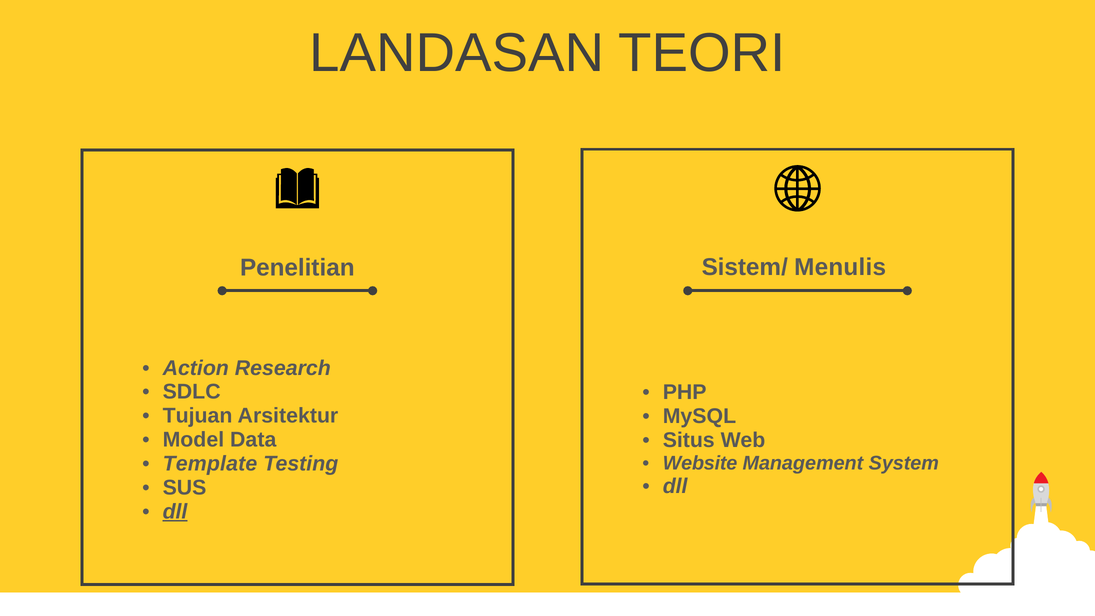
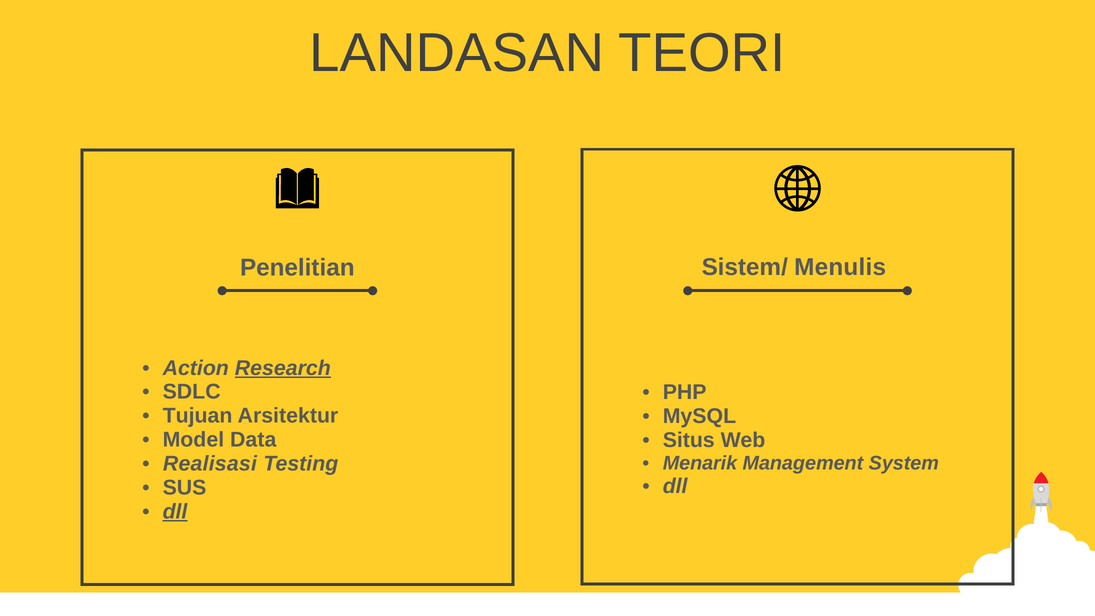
Research underline: none -> present (283, 368)
Template: Template -> Realisasi (210, 464)
Website: Website -> Menarik (700, 463)
